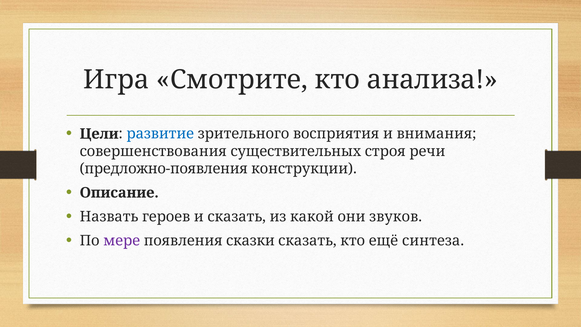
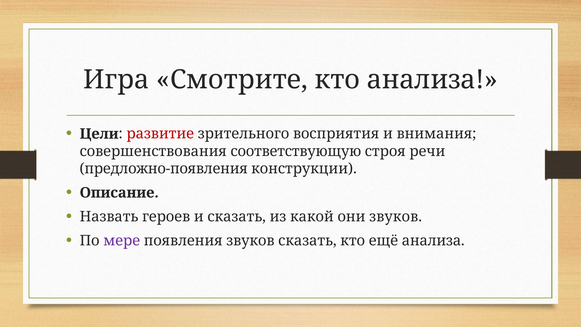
развитие colour: blue -> red (160, 134)
существительных: существительных -> соответствующую (296, 151)
появления сказки: сказки -> звуков (250, 241)
ещё синтеза: синтеза -> анализа (433, 241)
